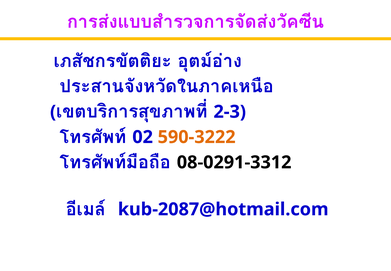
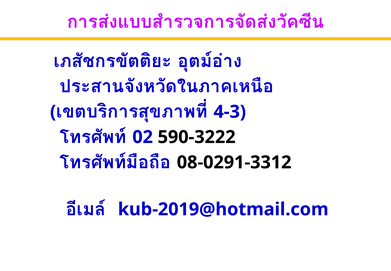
2-3: 2-3 -> 4-3 (230, 112)
590-3222 colour: orange -> black (197, 137)
kub-2087@hotmail.com: kub-2087@hotmail.com -> kub-2019@hotmail.com (223, 209)
